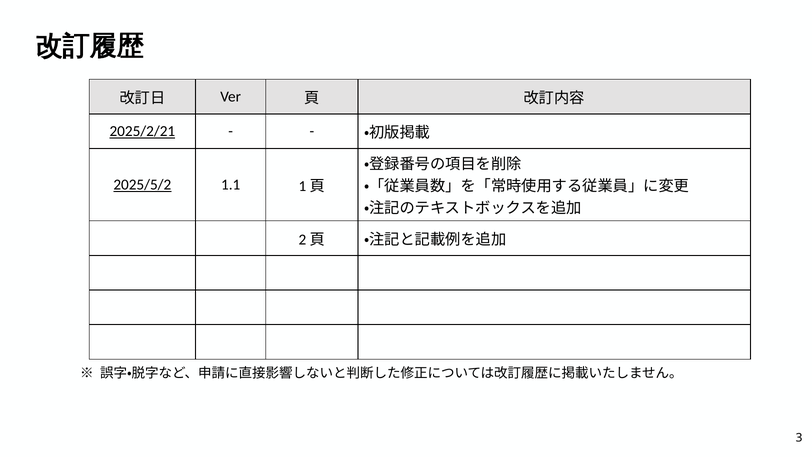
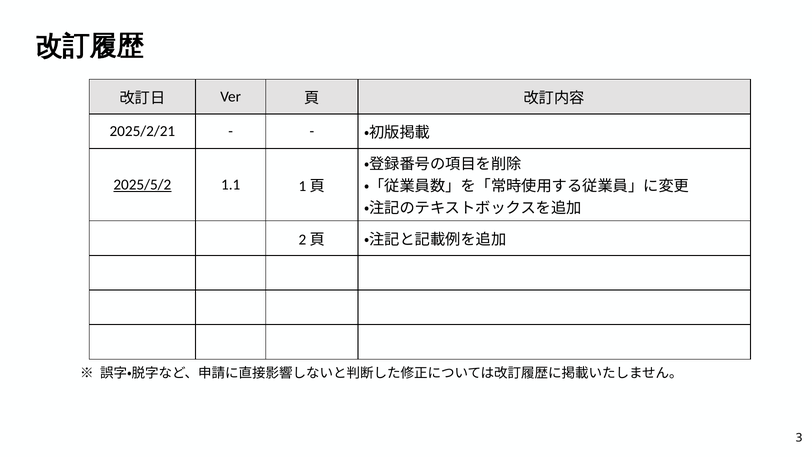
2025/2/21 underline: present -> none (142, 131)
